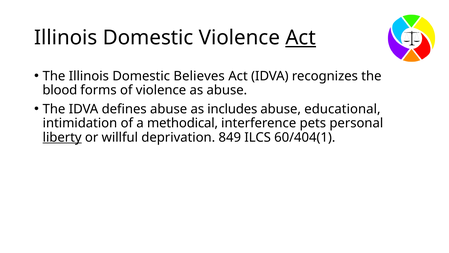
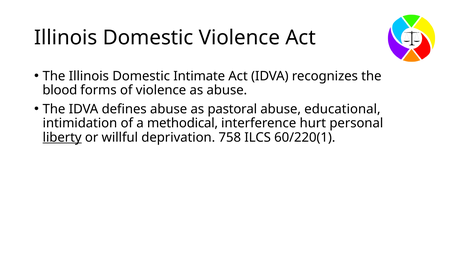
Act underline: present -> none (301, 38)
Believes: Believes -> Intimate (199, 76)
includes: includes -> pastoral (232, 109)
pets: pets -> hurt (313, 123)
849: 849 -> 758 (230, 137)
60/404(1: 60/404(1 -> 60/220(1 (305, 137)
